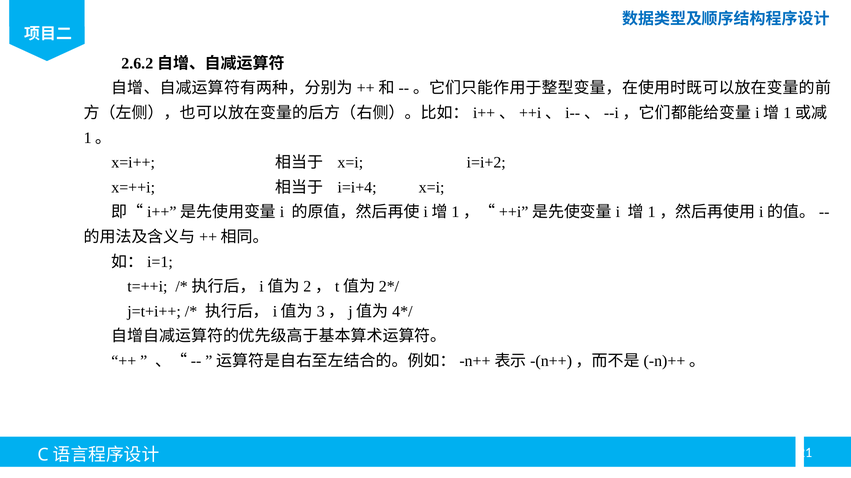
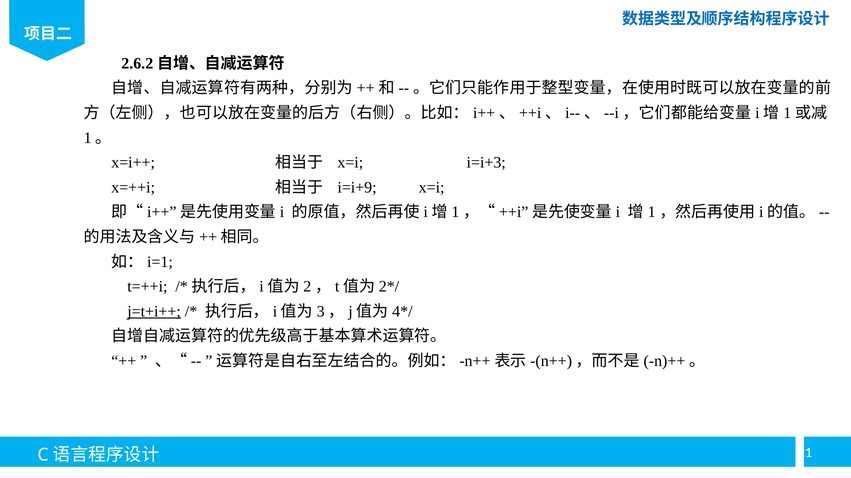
i=i+2: i=i+2 -> i=i+3 (486, 163)
i=i+4: i=i+4 -> i=i+9 (357, 188)
j=t+i++ underline: none -> present (154, 312)
